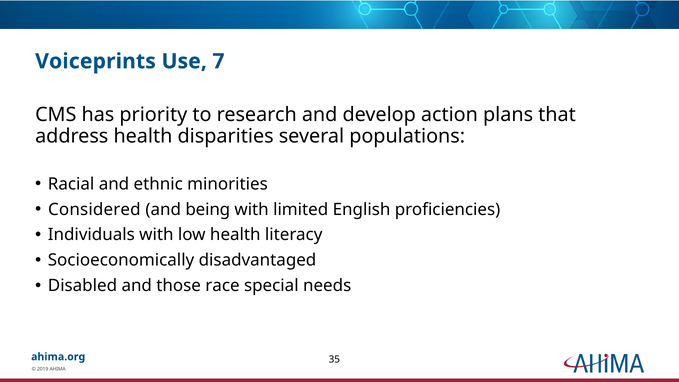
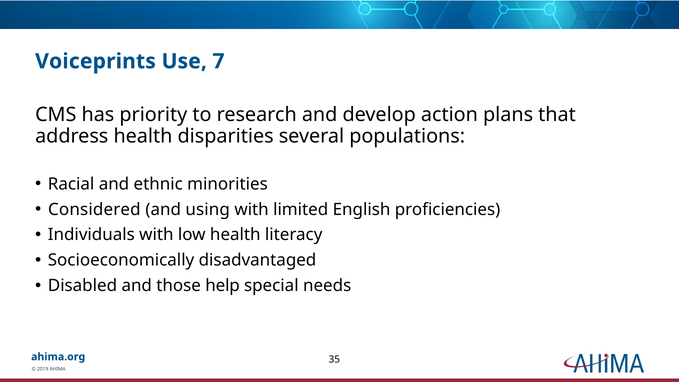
being: being -> using (208, 209)
race: race -> help (223, 286)
